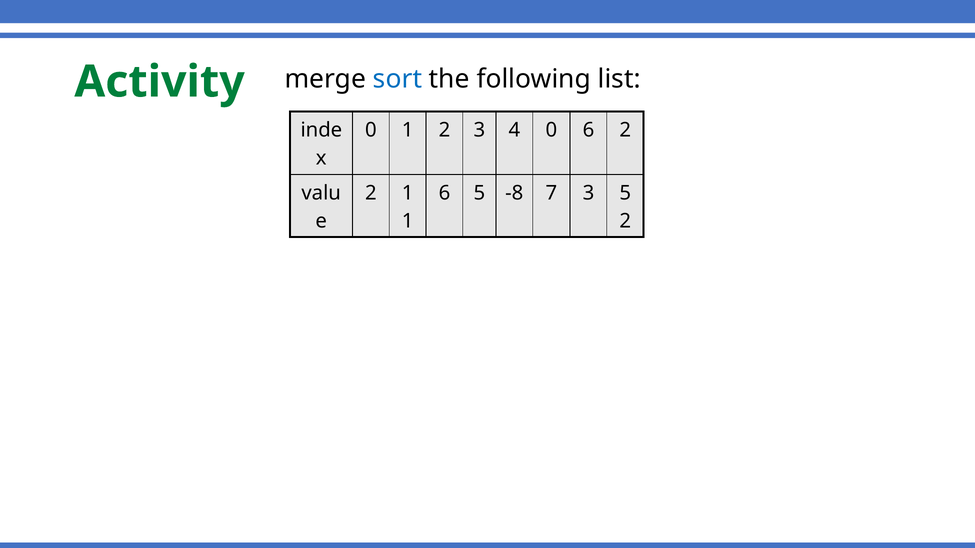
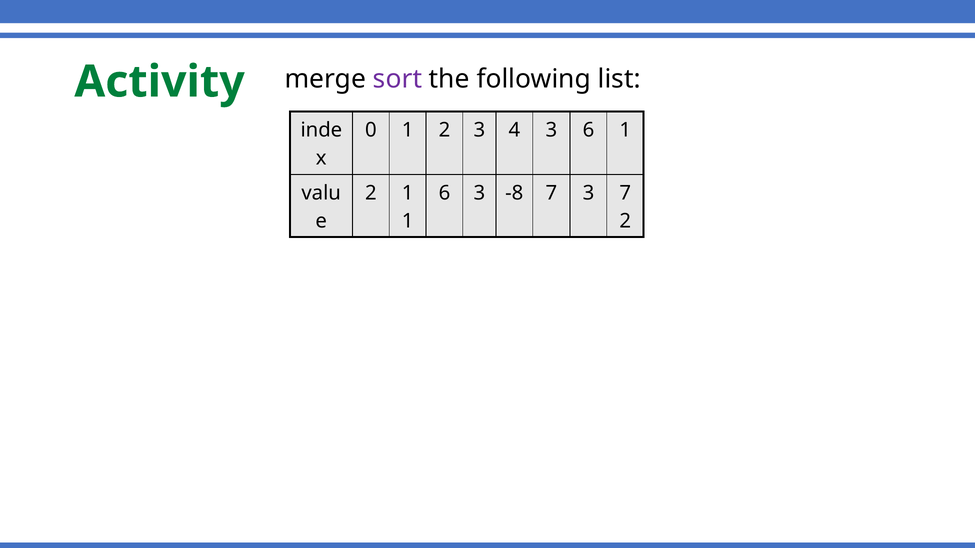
sort colour: blue -> purple (398, 79)
4 0: 0 -> 3 (551, 130)
6 2: 2 -> 1 (625, 130)
6 5: 5 -> 3 (479, 193)
3 5: 5 -> 7 (625, 193)
